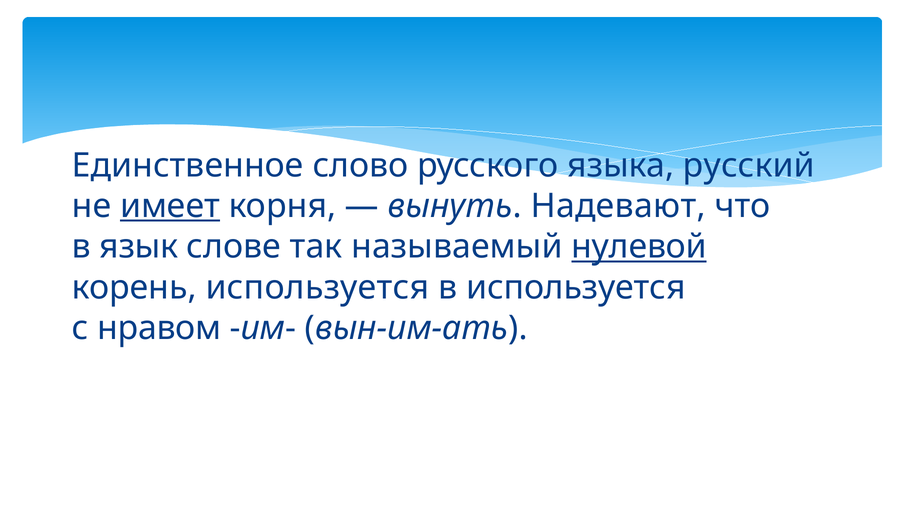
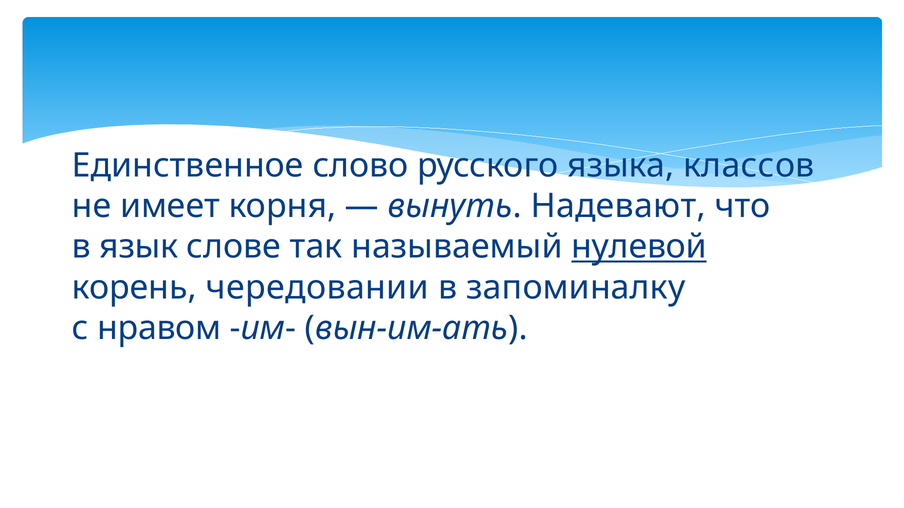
русский: русский -> классов (749, 166)
имеет underline: present -> none (170, 206)
корень используется: используется -> чередовании (317, 288)
в используется: используется -> запоминалку (576, 288)
